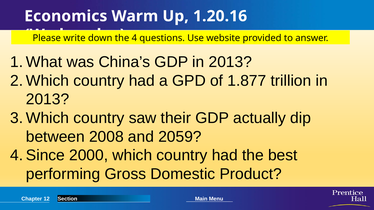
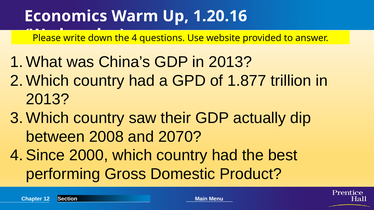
2059: 2059 -> 2070 (180, 137)
